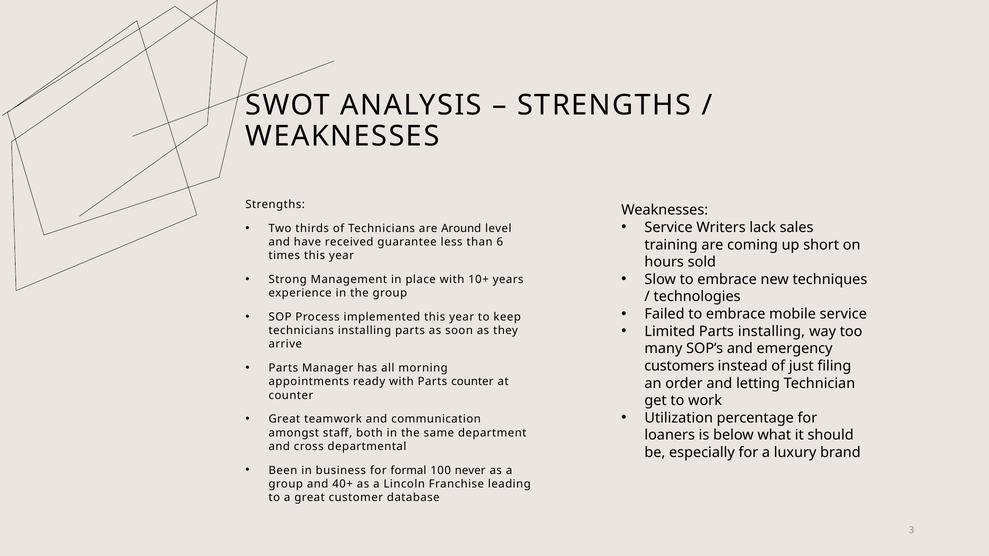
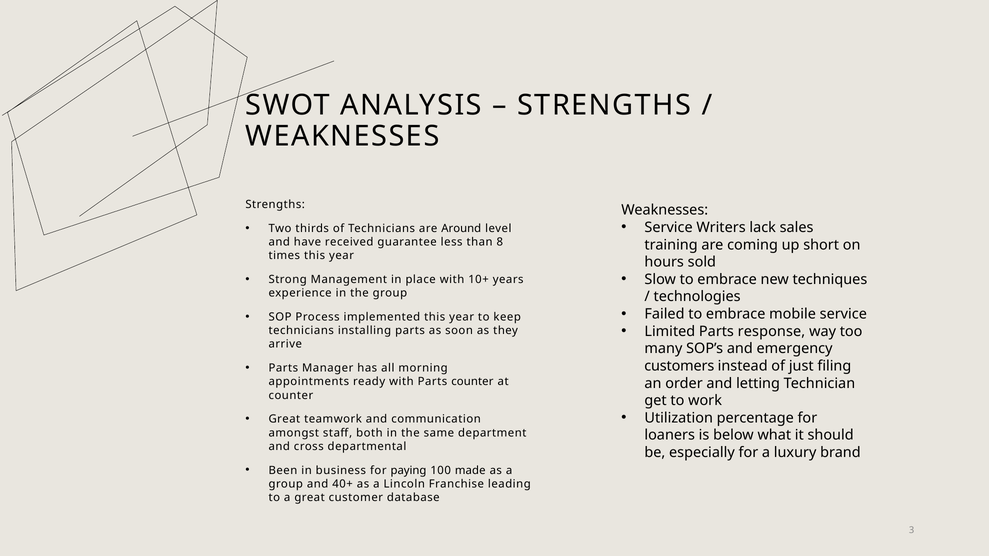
6: 6 -> 8 (500, 242)
Parts installing: installing -> response (771, 332)
formal: formal -> paying (409, 471)
never: never -> made (470, 471)
